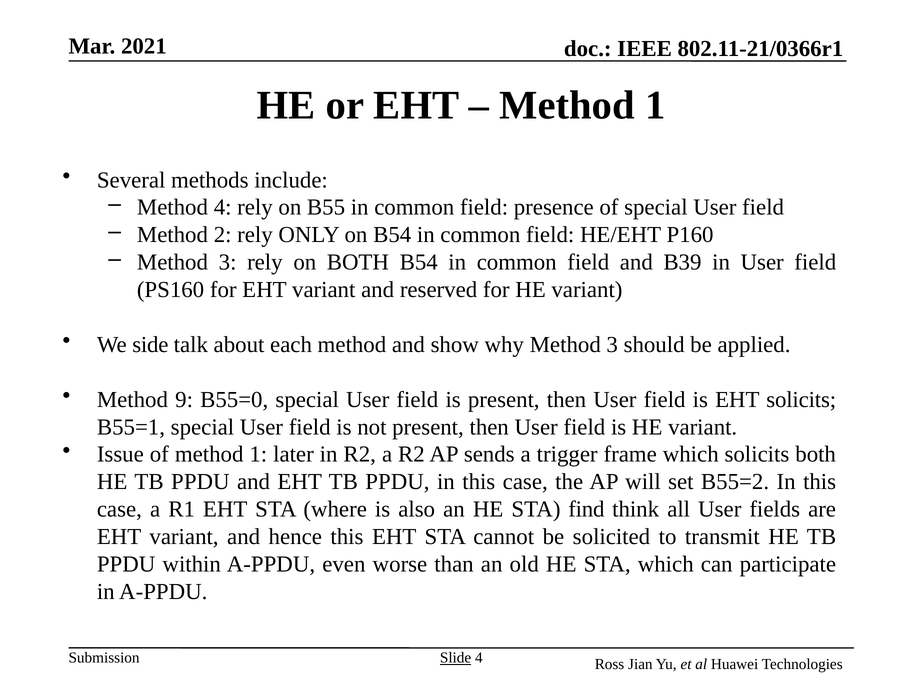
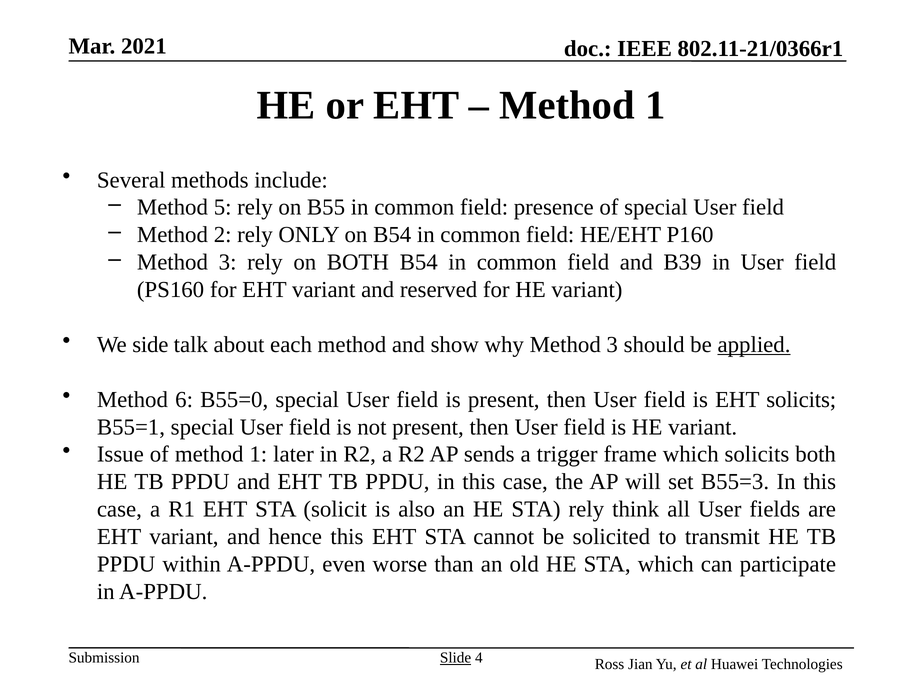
Method 4: 4 -> 5 (223, 208)
applied underline: none -> present (754, 345)
9: 9 -> 6 (184, 400)
B55=2: B55=2 -> B55=3 (735, 482)
where: where -> solicit (335, 509)
STA find: find -> rely (586, 509)
